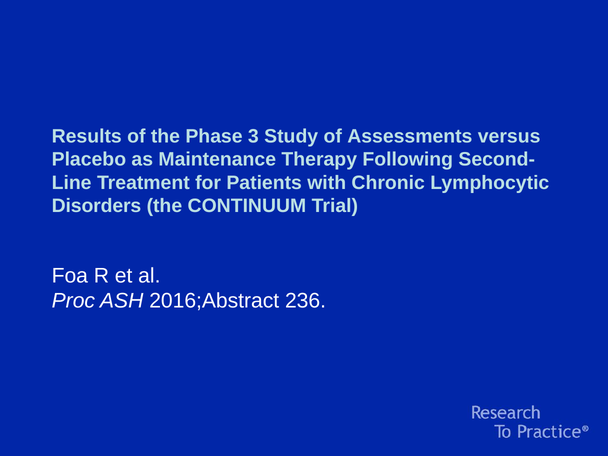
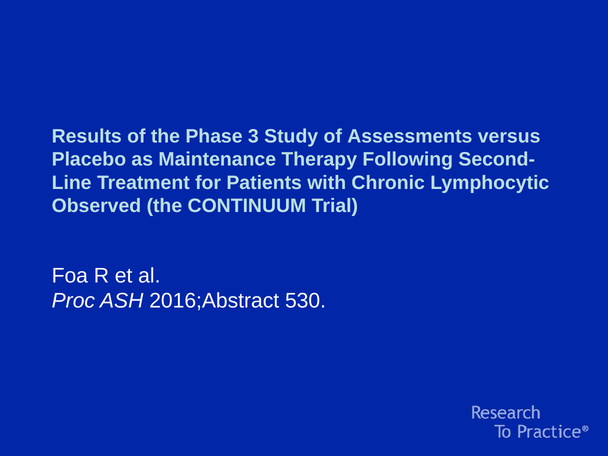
Disorders: Disorders -> Observed (96, 206)
236: 236 -> 530 (306, 301)
